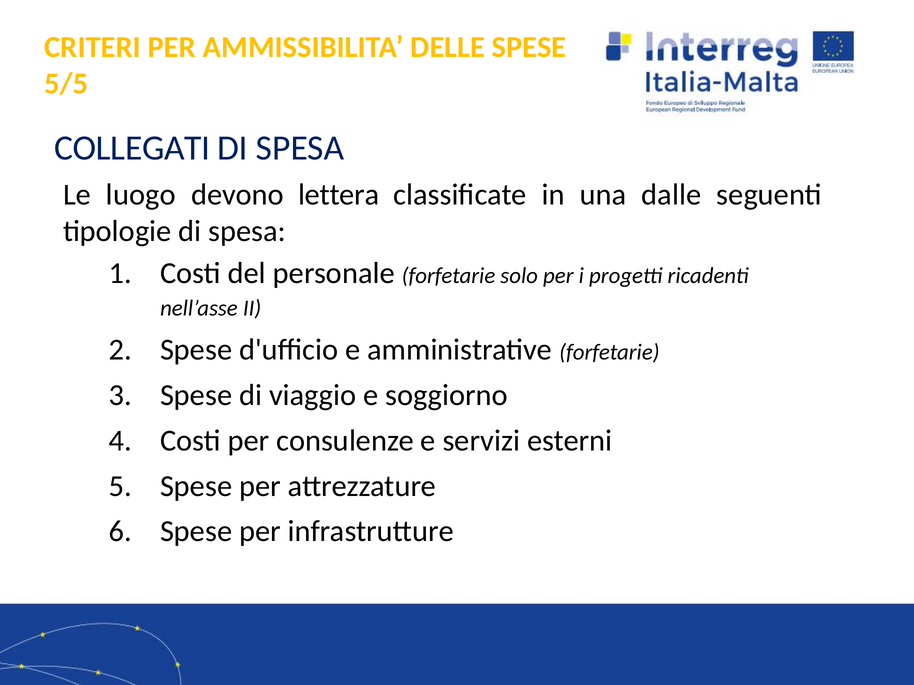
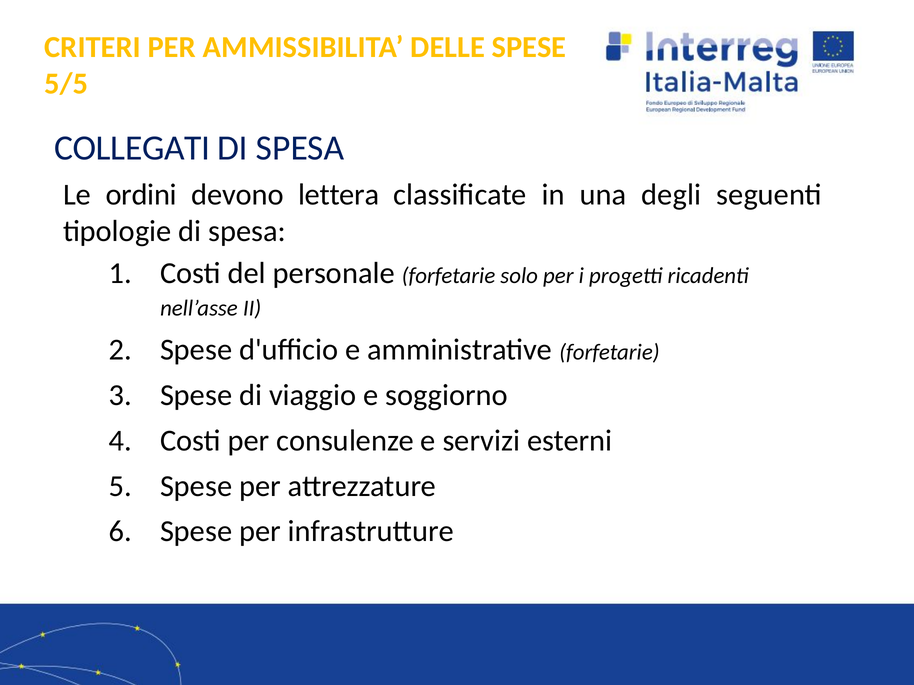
luogo: luogo -> ordini (141, 195)
dalle: dalle -> degli (671, 195)
